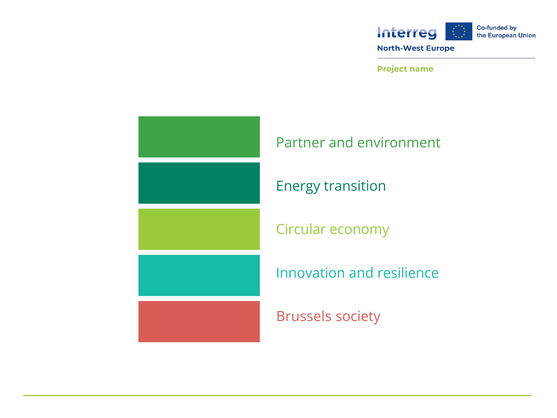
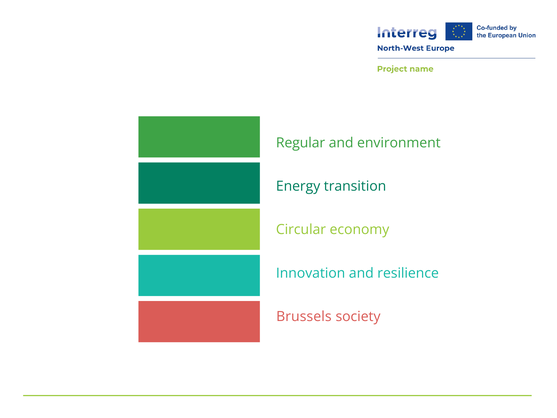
Partner: Partner -> Regular (301, 143)
